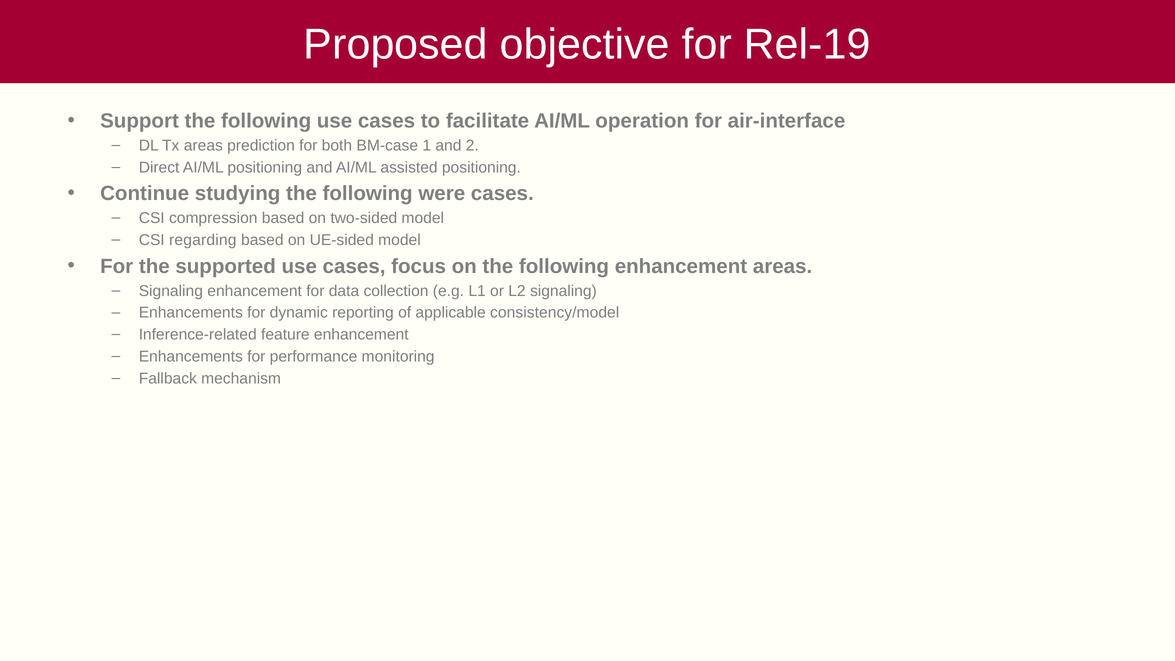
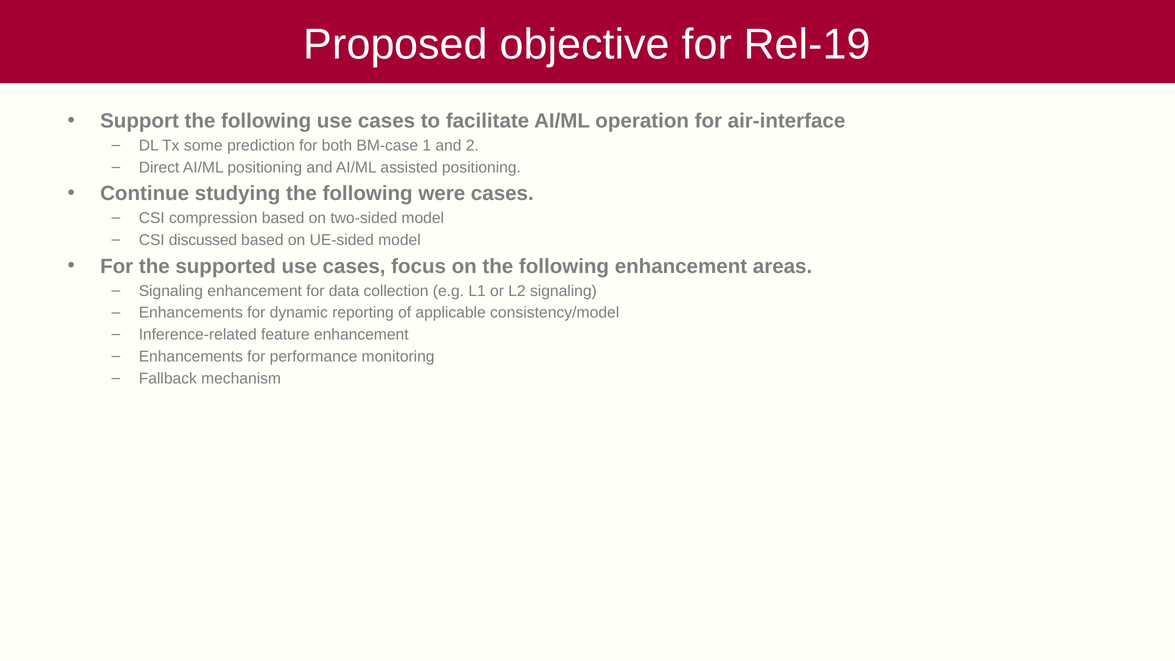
Tx areas: areas -> some (203, 146)
regarding: regarding -> discussed (203, 240)
